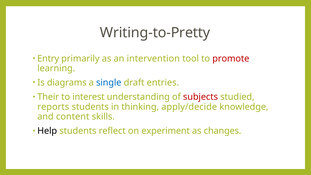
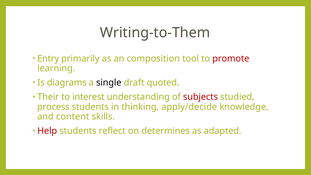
Writing-to-Pretty: Writing-to-Pretty -> Writing-to-Them (155, 33)
intervention: intervention -> composition (153, 58)
single colour: blue -> black (109, 83)
entries: entries -> quoted (163, 83)
reports: reports -> process (53, 107)
Help colour: black -> red (47, 131)
experiment: experiment -> determines (166, 131)
changes: changes -> adapted (223, 131)
